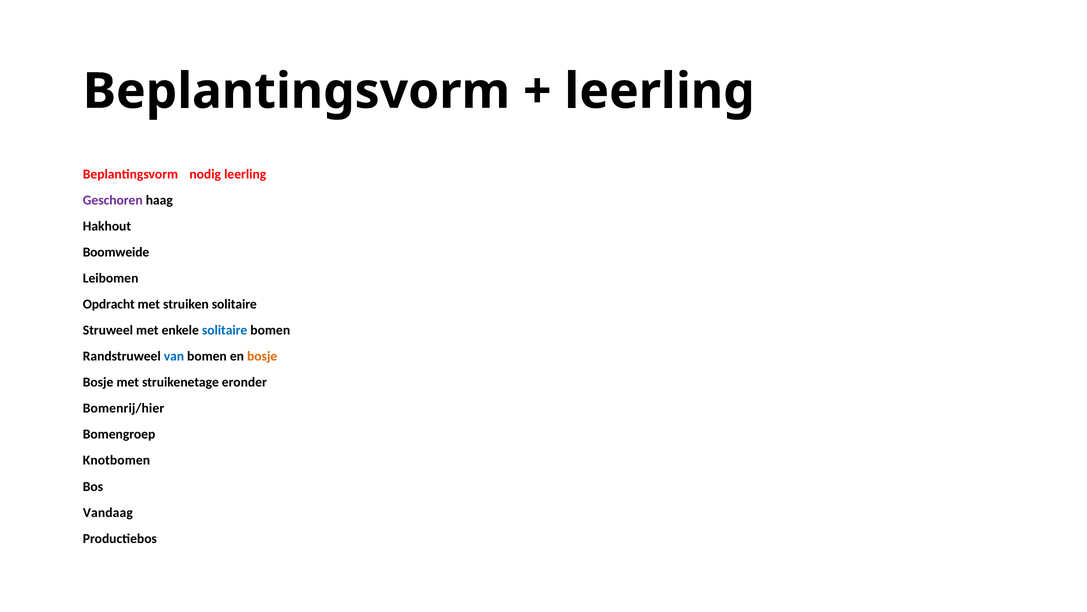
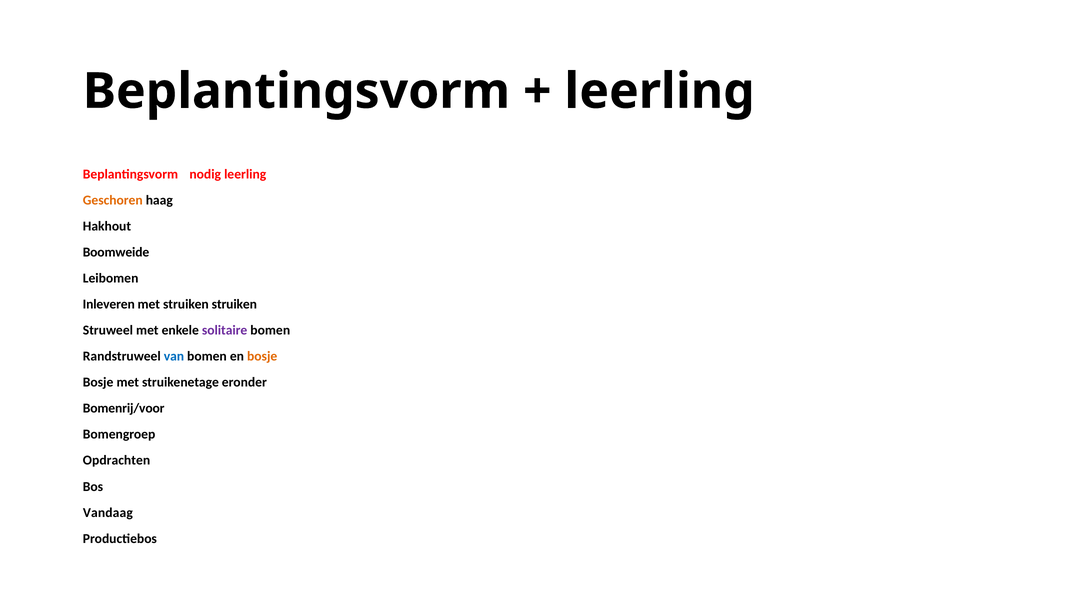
Geschoren colour: purple -> orange (113, 200)
Opdracht: Opdracht -> Inleveren (109, 304)
struiken solitaire: solitaire -> struiken (234, 304)
solitaire colour: blue -> purple (225, 330)
Bomenrij/hier: Bomenrij/hier -> Bomenrij/voor (124, 408)
Knotbomen: Knotbomen -> Opdrachten (117, 460)
